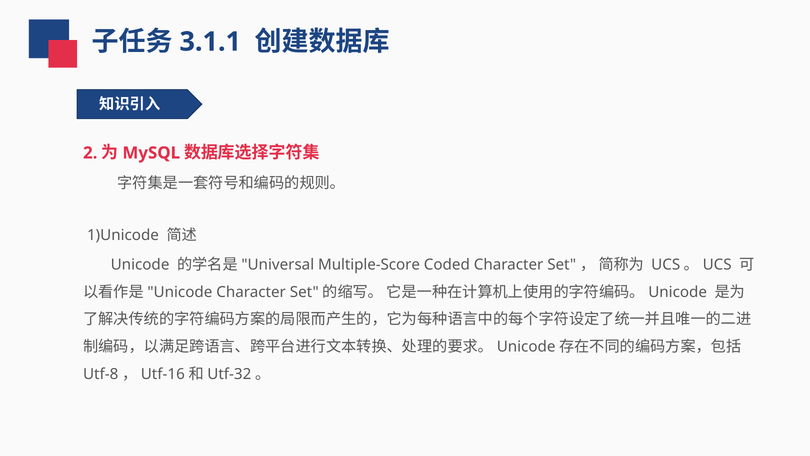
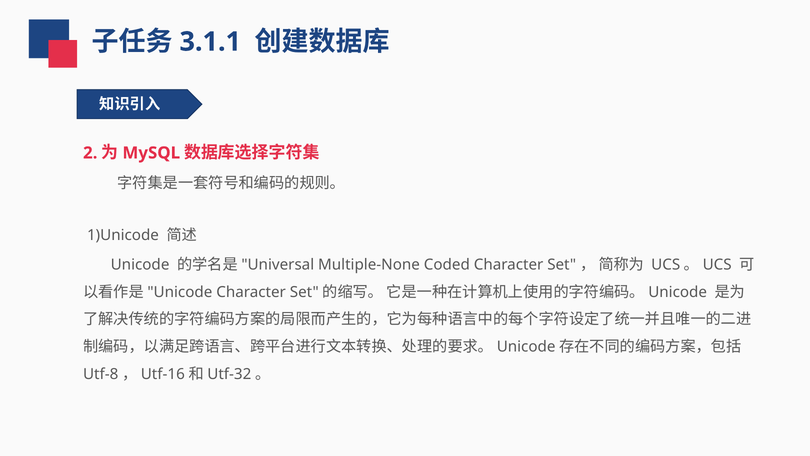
Multiple-Score: Multiple-Score -> Multiple-None (369, 264)
